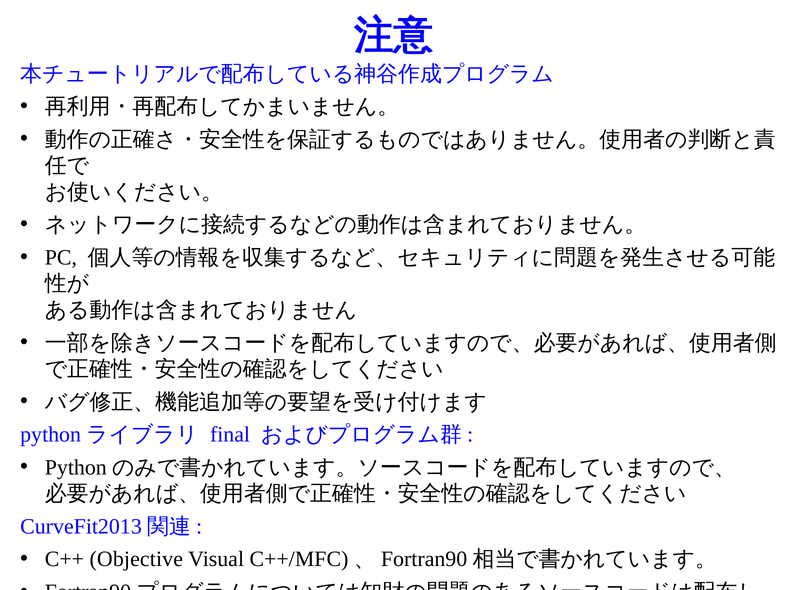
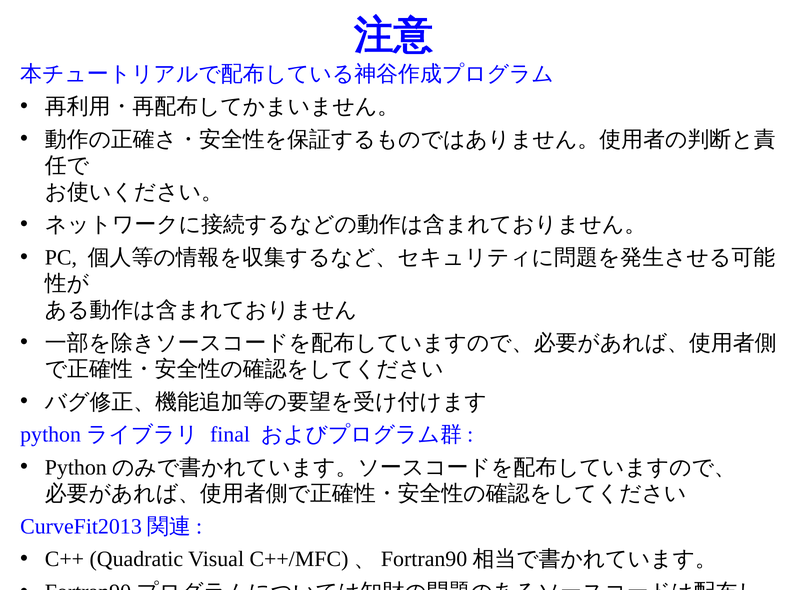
Objective: Objective -> Quadratic (136, 559)
